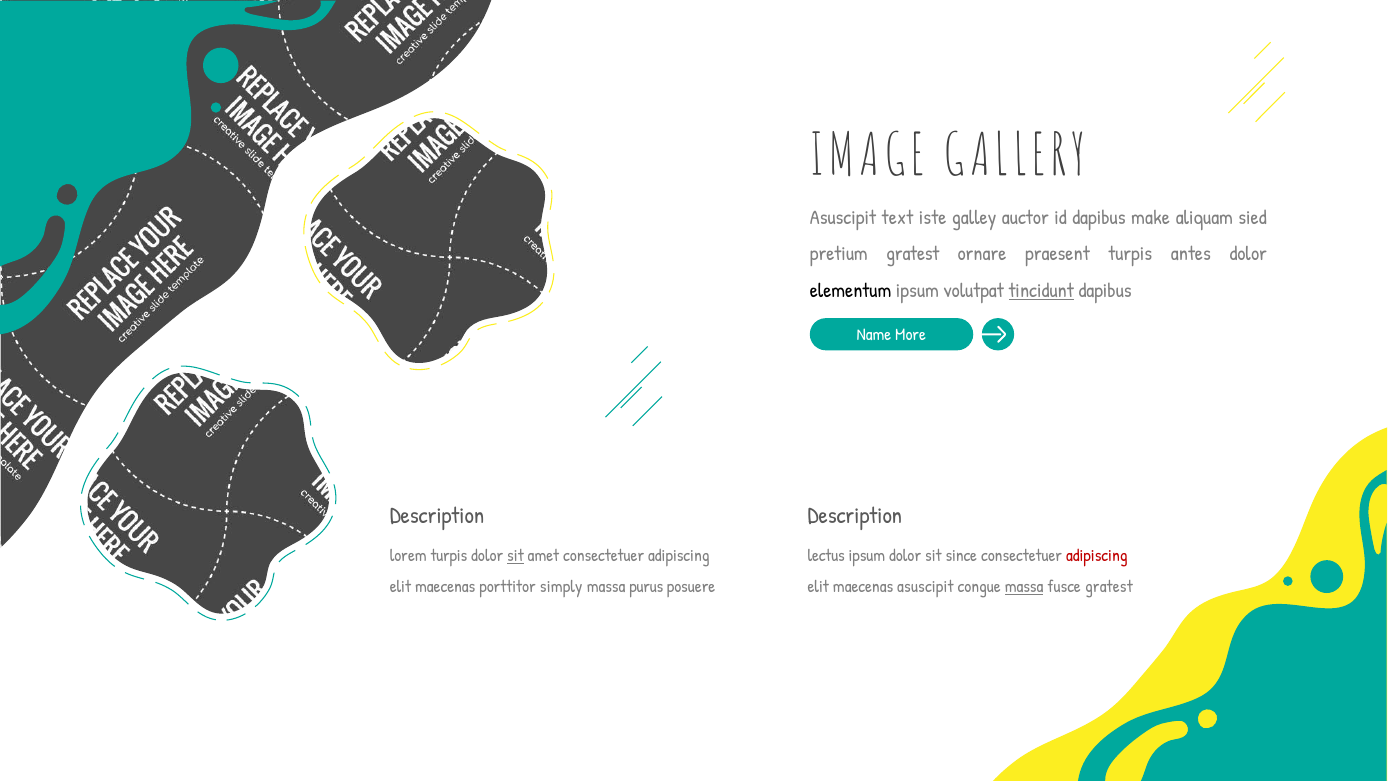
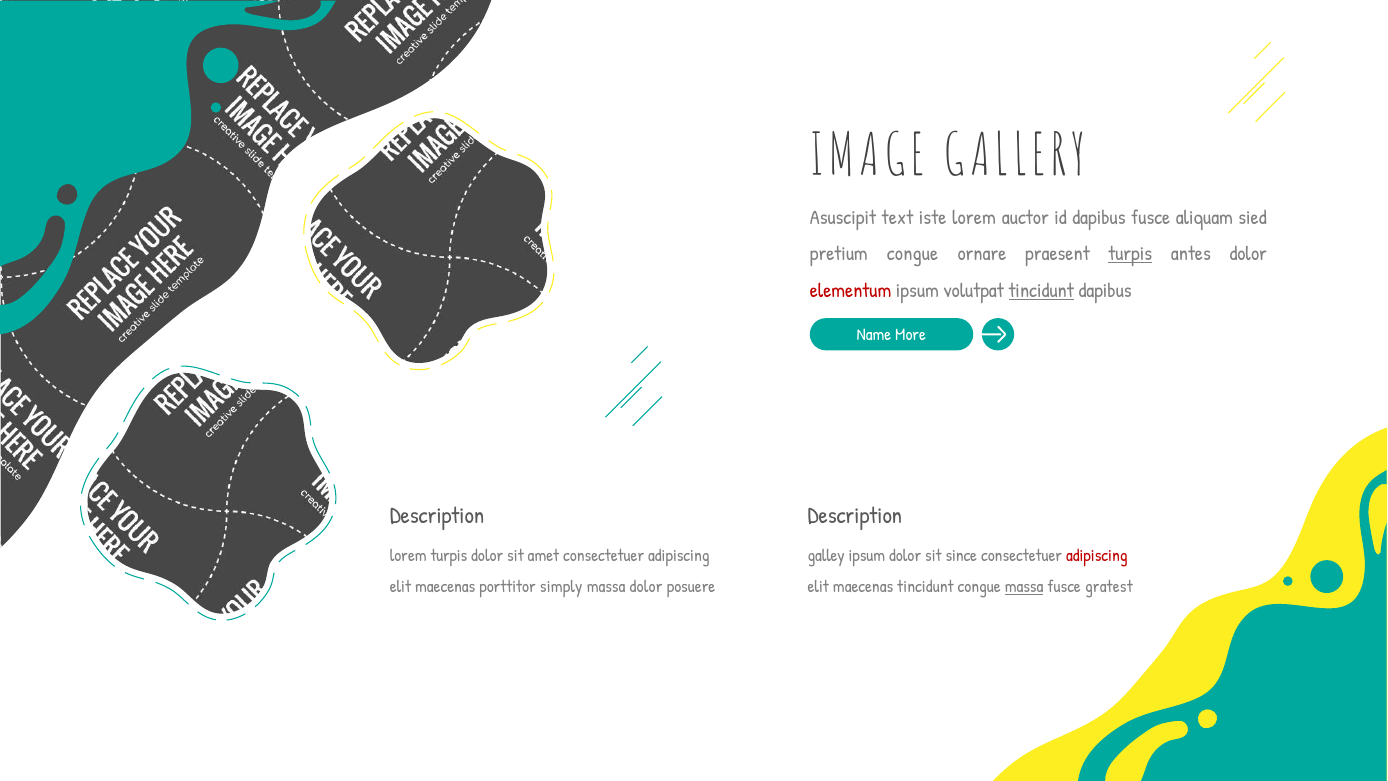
iste galley: galley -> lorem (974, 217)
dapibus make: make -> fusce (1151, 217)
pretium gratest: gratest -> congue (913, 254)
turpis underline: none -> present (1130, 254)
elementum colour: black -> red (851, 290)
sit underline: present -> none (515, 556)
lectus: lectus -> galley (826, 556)
massa purus: purus -> dolor (646, 587)
maecenas asuscipit: asuscipit -> tincidunt (925, 587)
